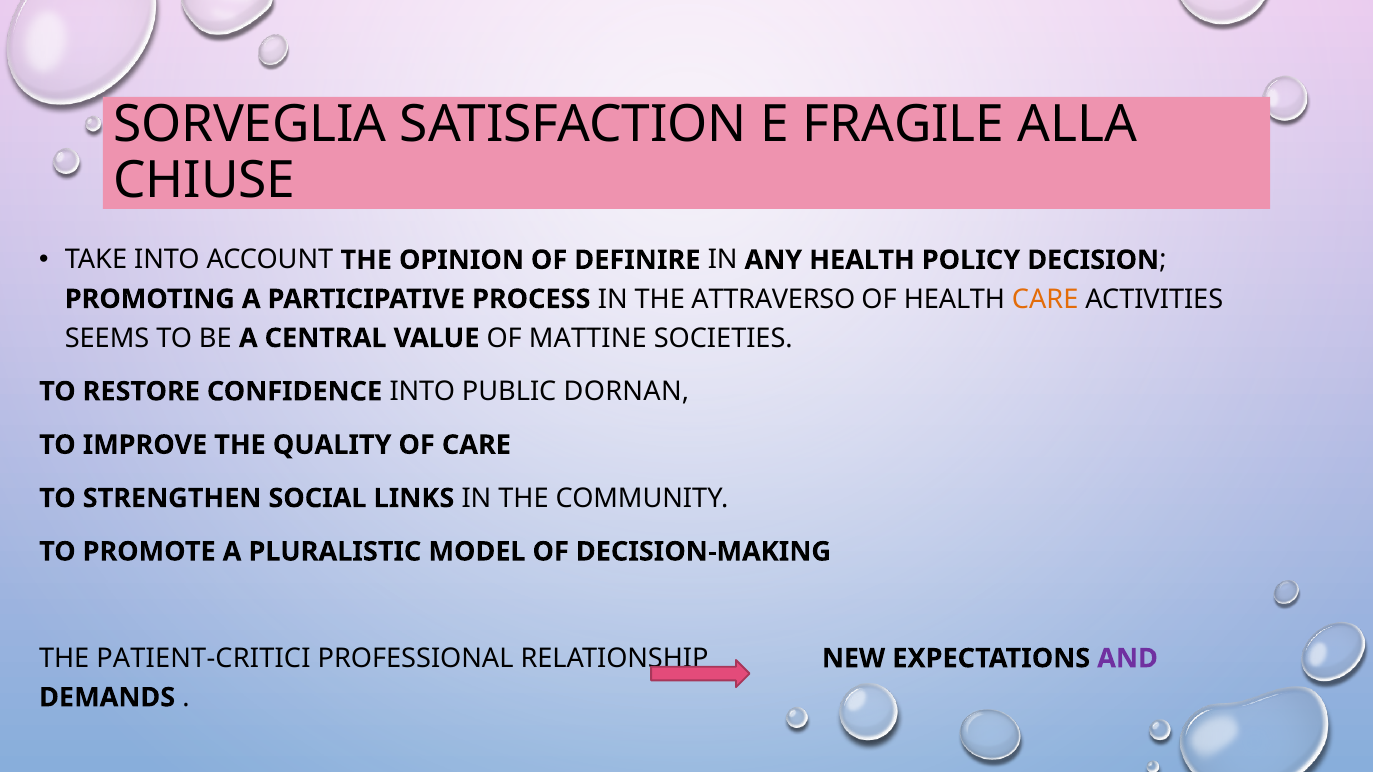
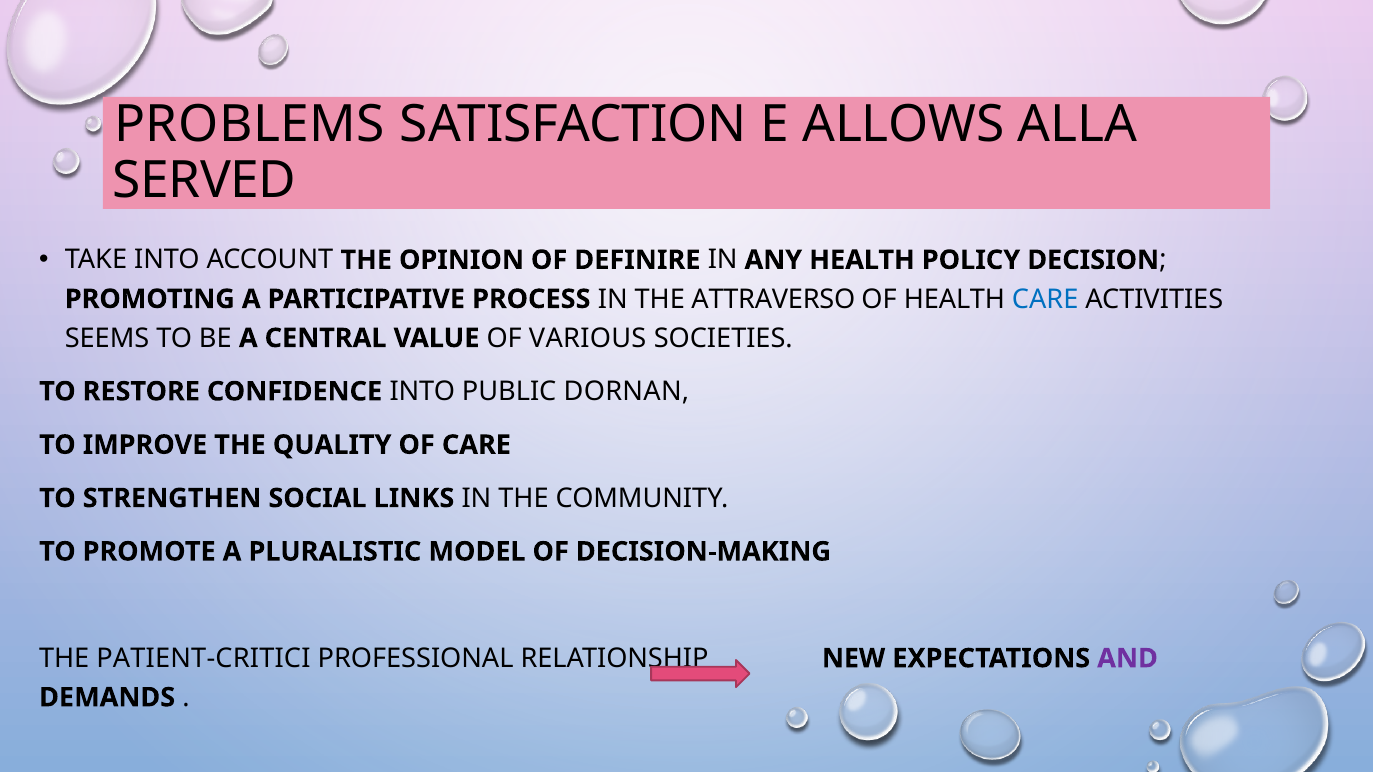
SORVEGLIA: SORVEGLIA -> PROBLEMS (250, 125)
FRAGILE: FRAGILE -> ALLOWS (904, 125)
CHIUSE: CHIUSE -> SERVED (205, 180)
CARE colour: orange -> blue (1045, 299)
MATTINE: MATTINE -> VARIOUS (588, 338)
